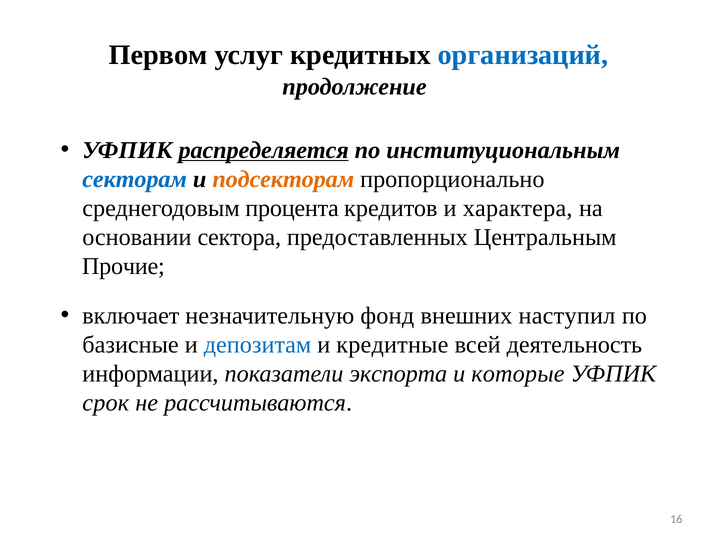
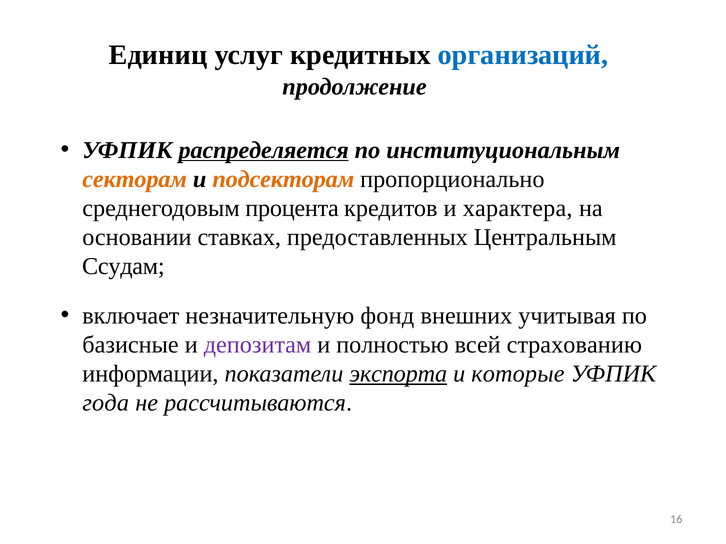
Первом: Первом -> Единиц (158, 55)
секторам colour: blue -> orange (135, 179)
сектора: сектора -> ставках (239, 237)
Прочие: Прочие -> Ссудам (123, 266)
наступил: наступил -> учитывая (567, 316)
депозитам colour: blue -> purple (257, 345)
кредитные: кредитные -> полностью (392, 345)
деятельность: деятельность -> страхованию (574, 345)
экспорта underline: none -> present (398, 374)
срок: срок -> года (106, 403)
